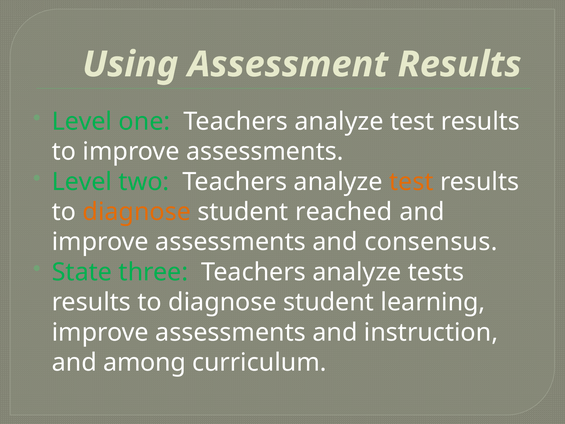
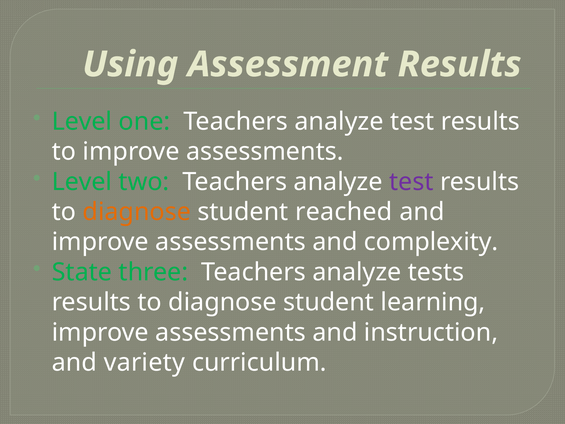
test colour: orange -> purple (411, 182)
consensus: consensus -> complexity (431, 242)
among: among -> variety (144, 362)
